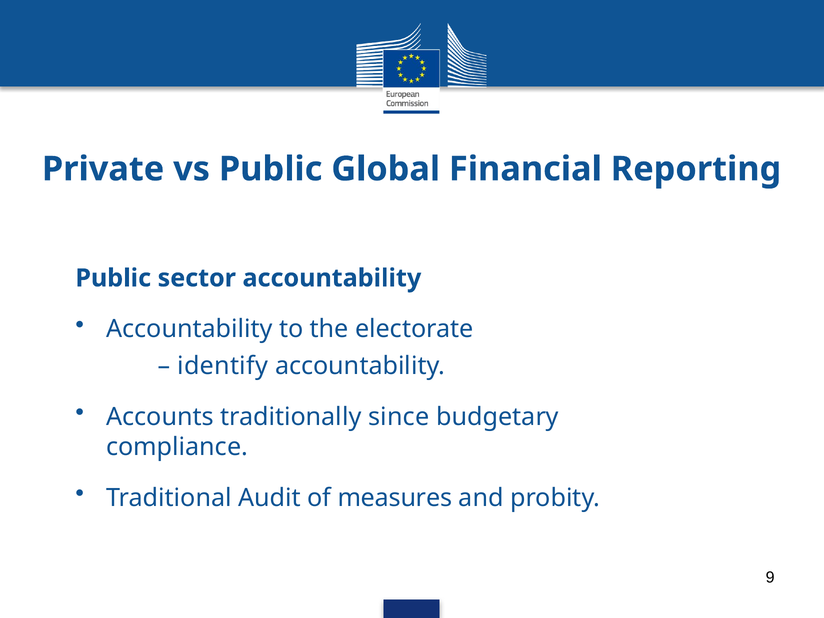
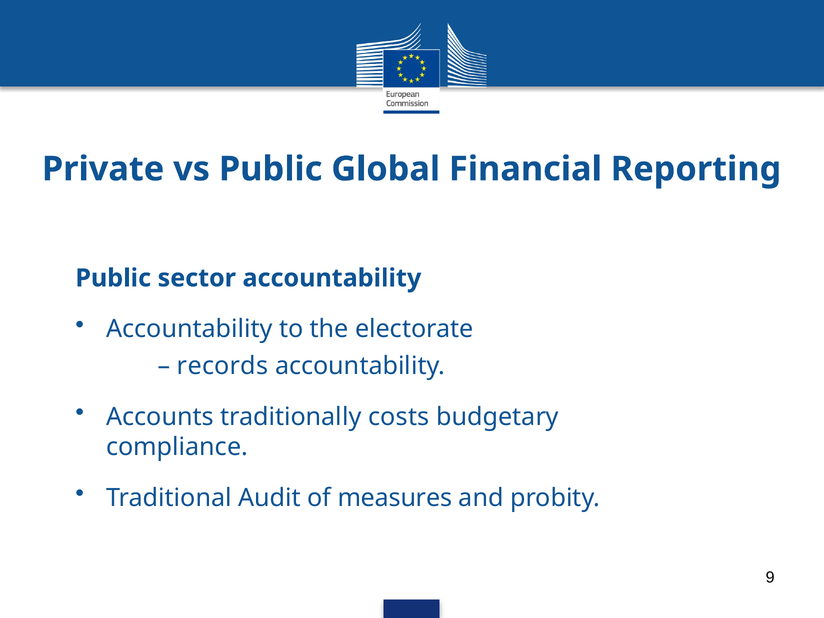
identify: identify -> records (223, 366)
since: since -> costs (399, 417)
